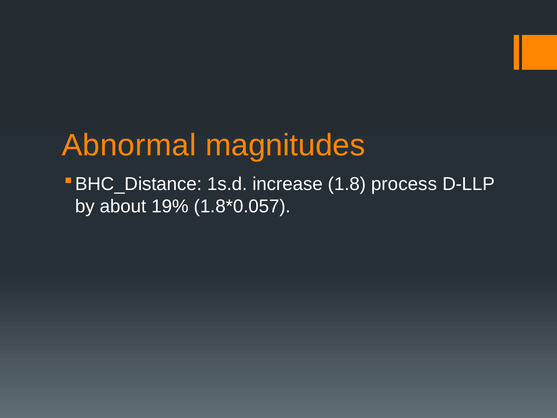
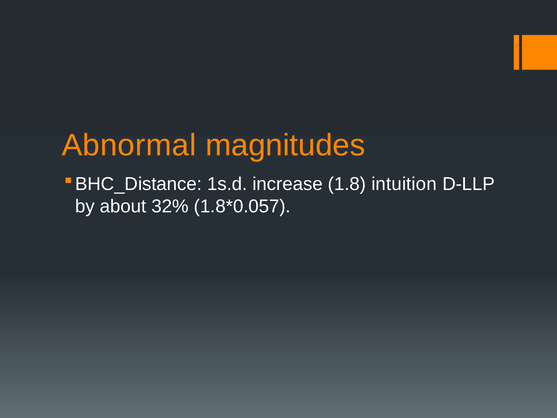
process: process -> intuition (404, 184)
19%: 19% -> 32% (170, 206)
